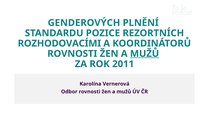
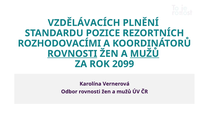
GENDEROVÝCH: GENDEROVÝCH -> VZDĚLÁVACÍCH (84, 23)
ROVNOSTI underline: none -> present (72, 54)
2011: 2011 -> 2099 (123, 64)
